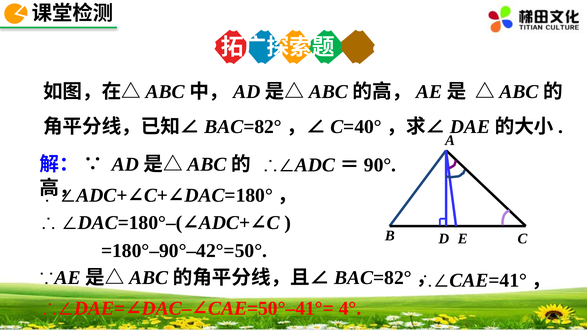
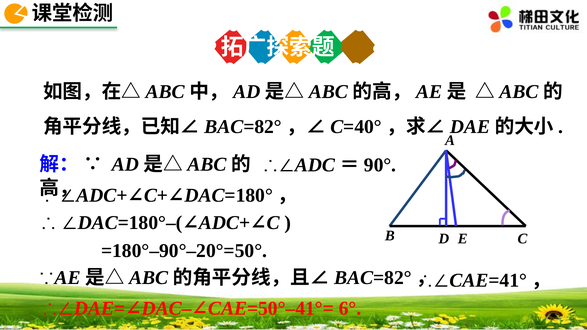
=180°–90°–42°=50°: =180°–90°–42°=50° -> =180°–90°–20°=50° (184, 251)
4°: 4° -> 6° (350, 309)
